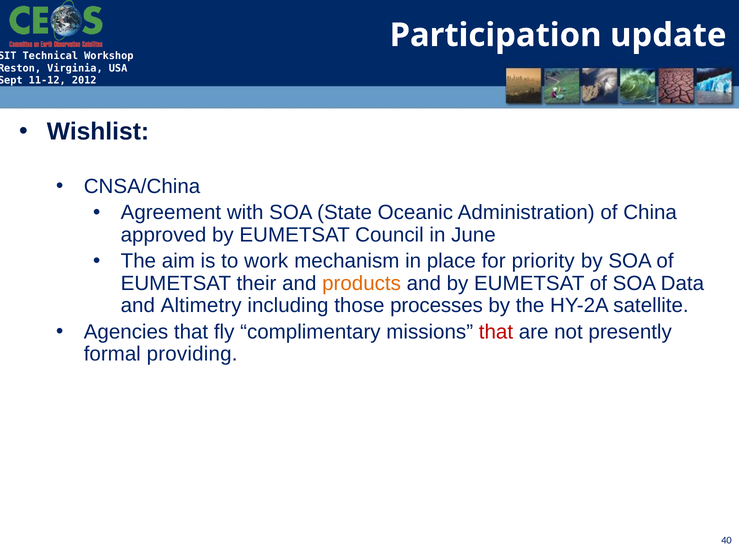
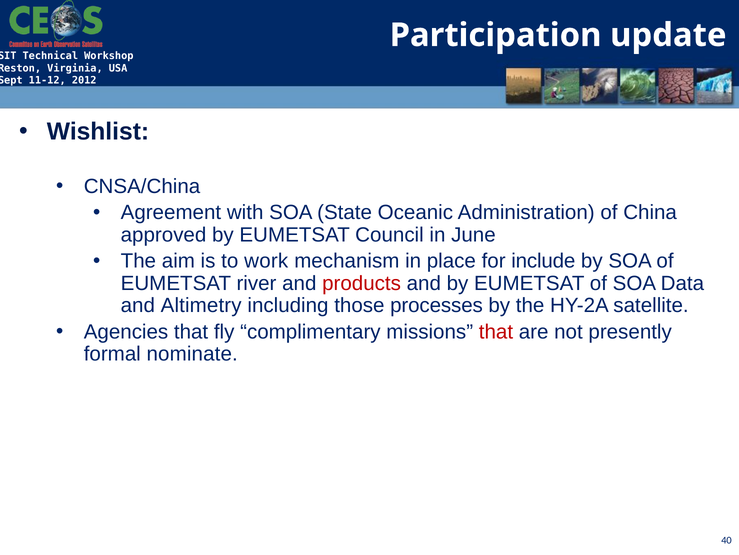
priority: priority -> include (543, 261)
their: their -> river (256, 283)
products colour: orange -> red (362, 283)
providing: providing -> nominate (192, 354)
